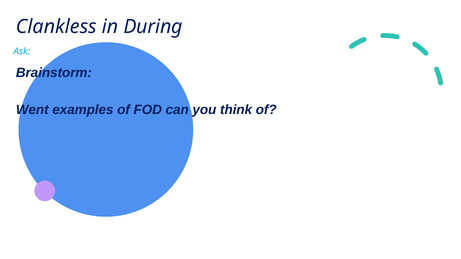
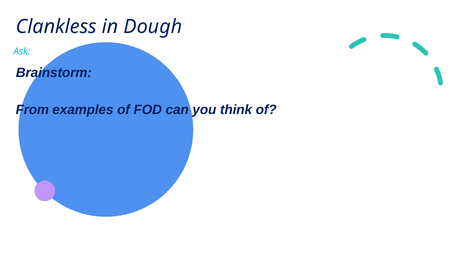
During: During -> Dough (153, 27)
Went: Went -> From (32, 110)
